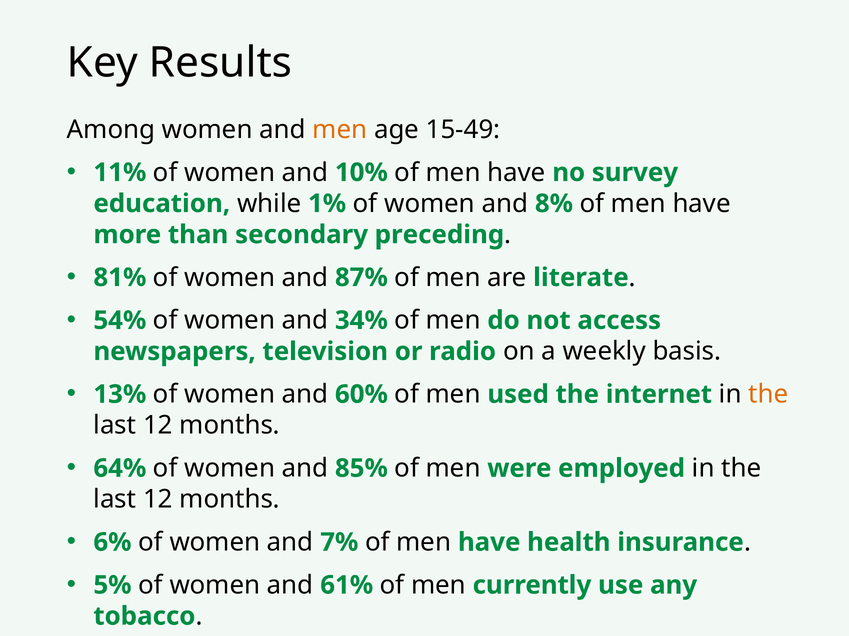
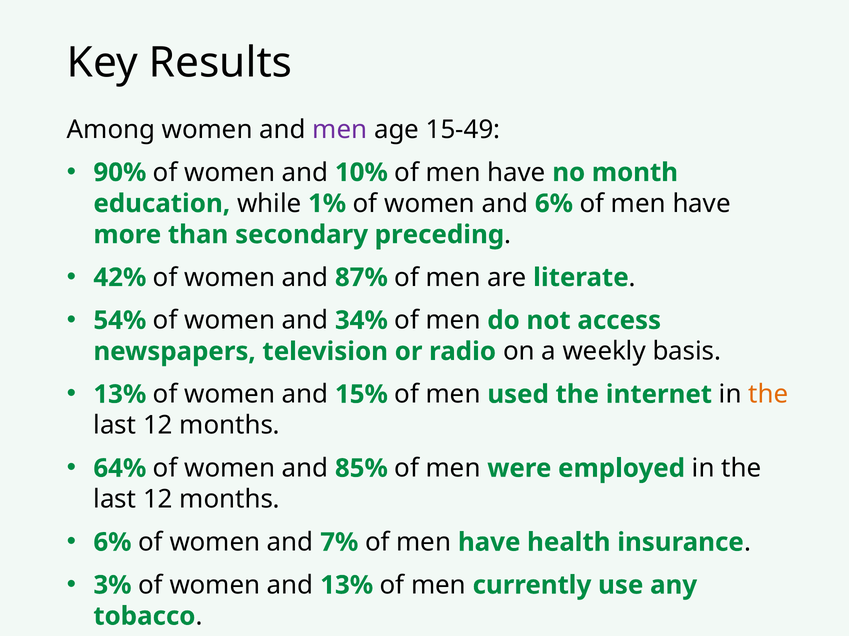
men colour: orange -> purple (340, 130)
11%: 11% -> 90% (120, 173)
survey: survey -> month (635, 173)
and 8%: 8% -> 6% (554, 204)
81%: 81% -> 42% (120, 278)
60%: 60% -> 15% (361, 395)
5%: 5% -> 3% (112, 586)
and 61%: 61% -> 13% (347, 586)
